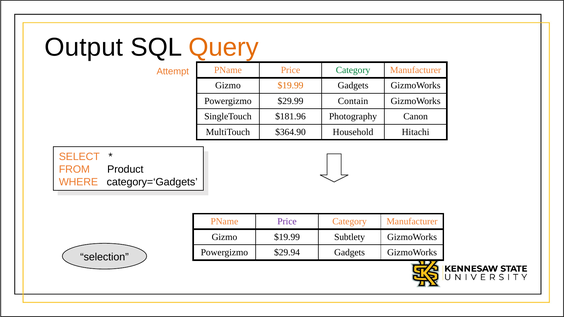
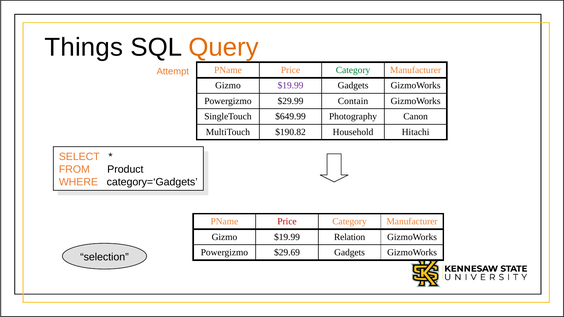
Output: Output -> Things (84, 47)
$19.99 colour: orange -> purple (291, 86)
$181.96: $181.96 -> $649.99 (291, 117)
$364.90: $364.90 -> $190.82 (291, 132)
Price colour: purple -> red (287, 222)
Subtlety: Subtlety -> Relation (350, 237)
$29.94: $29.94 -> $29.69 (287, 253)
